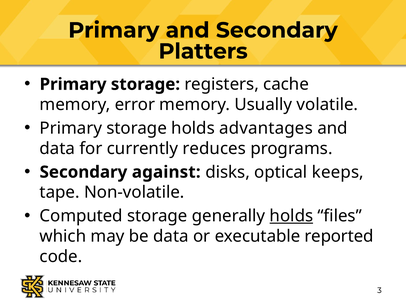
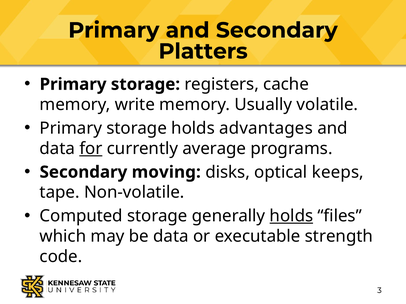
error: error -> write (135, 105)
for underline: none -> present (91, 149)
reduces: reduces -> average (214, 149)
against: against -> moving (166, 172)
reported: reported -> strength (339, 237)
